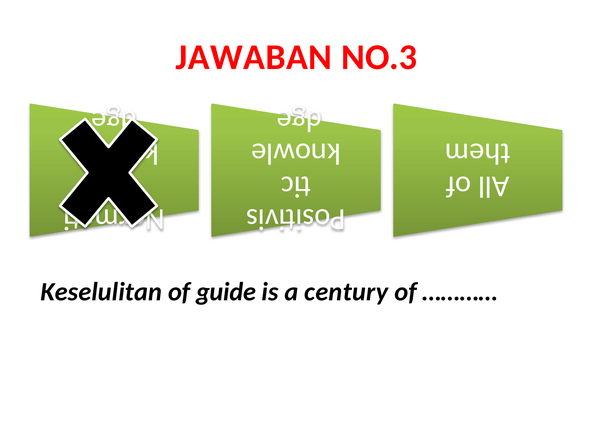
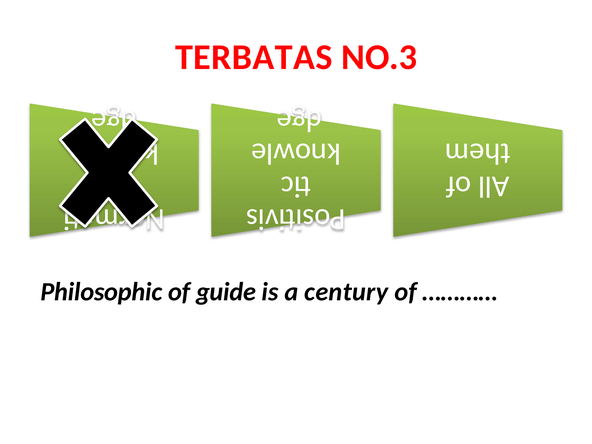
JAWABAN: JAWABAN -> TERBATAS (254, 57)
Keselulitan: Keselulitan -> Philosophic (101, 292)
